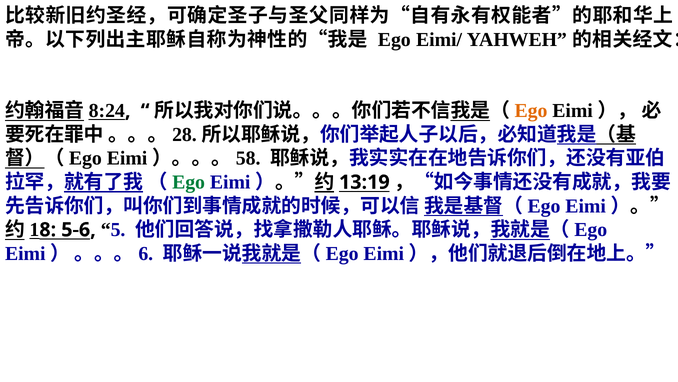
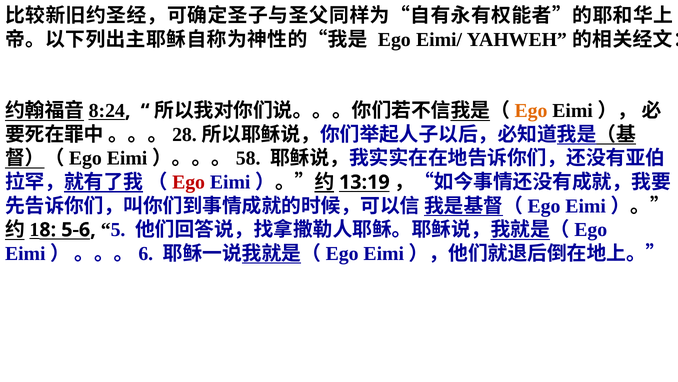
Ego colour: green -> red (189, 182)
